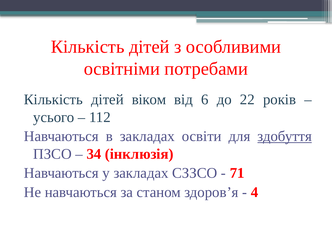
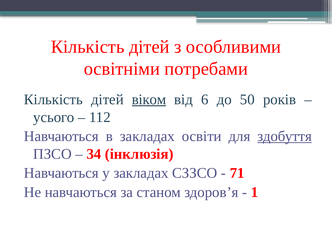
віком underline: none -> present (149, 99)
22: 22 -> 50 (247, 99)
4: 4 -> 1 (255, 192)
